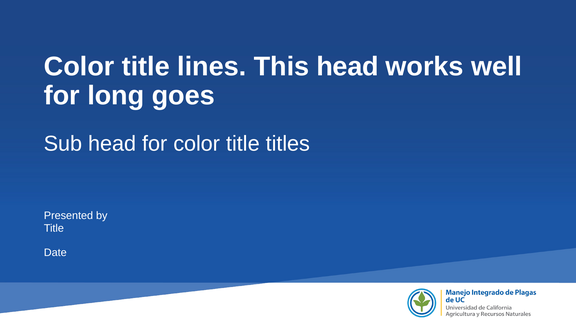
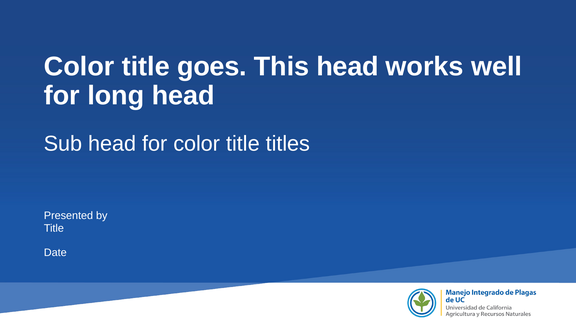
lines: lines -> goes (212, 67)
long goes: goes -> head (183, 96)
